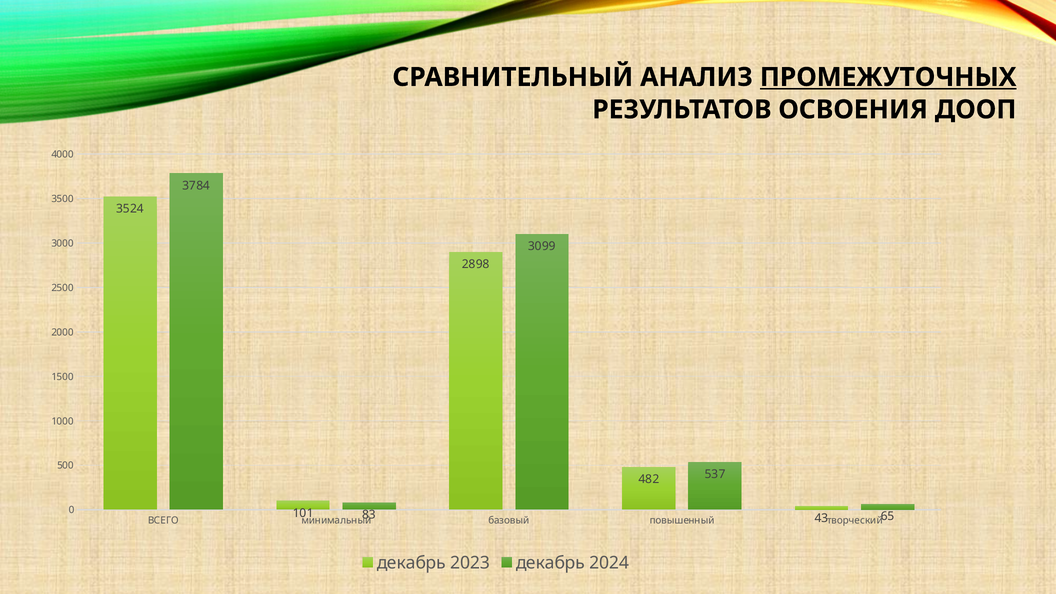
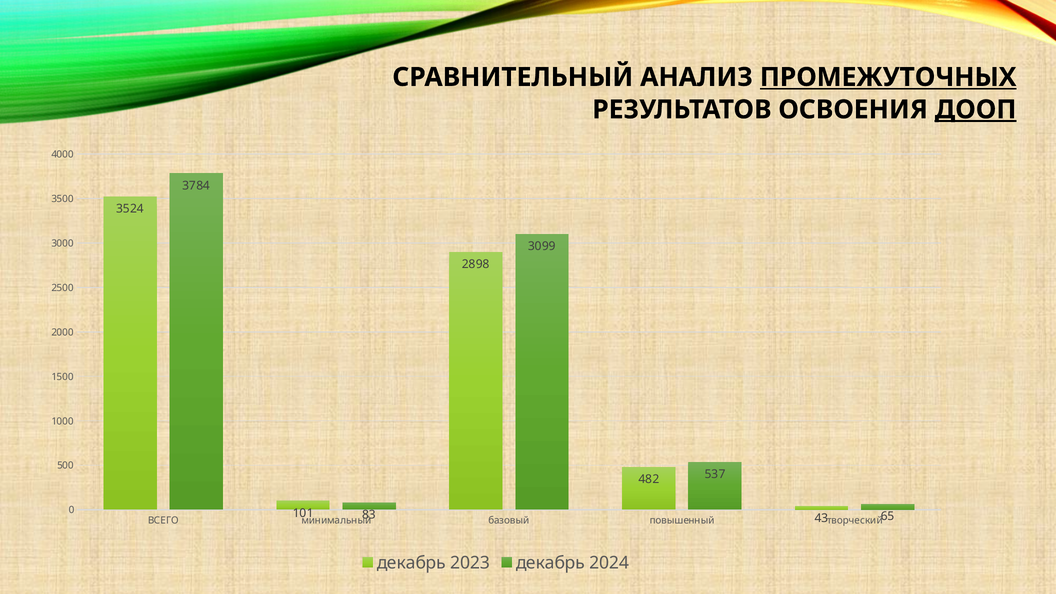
ДООП underline: none -> present (976, 110)
